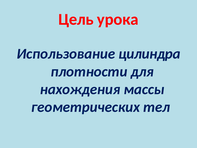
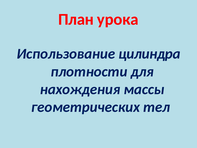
Цель: Цель -> План (76, 19)
